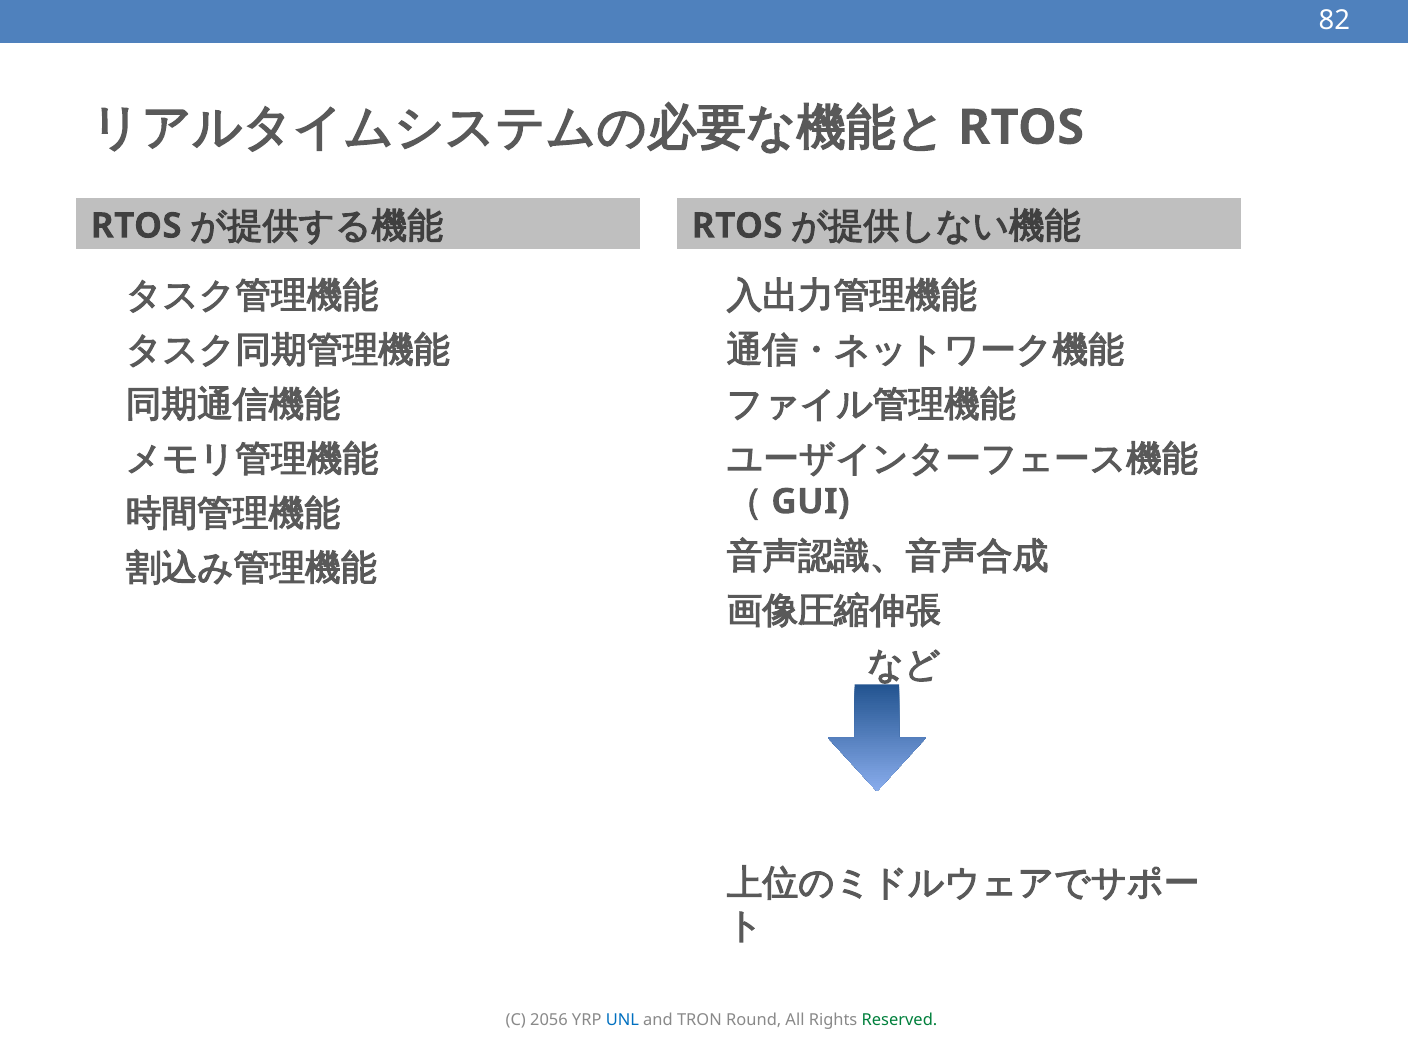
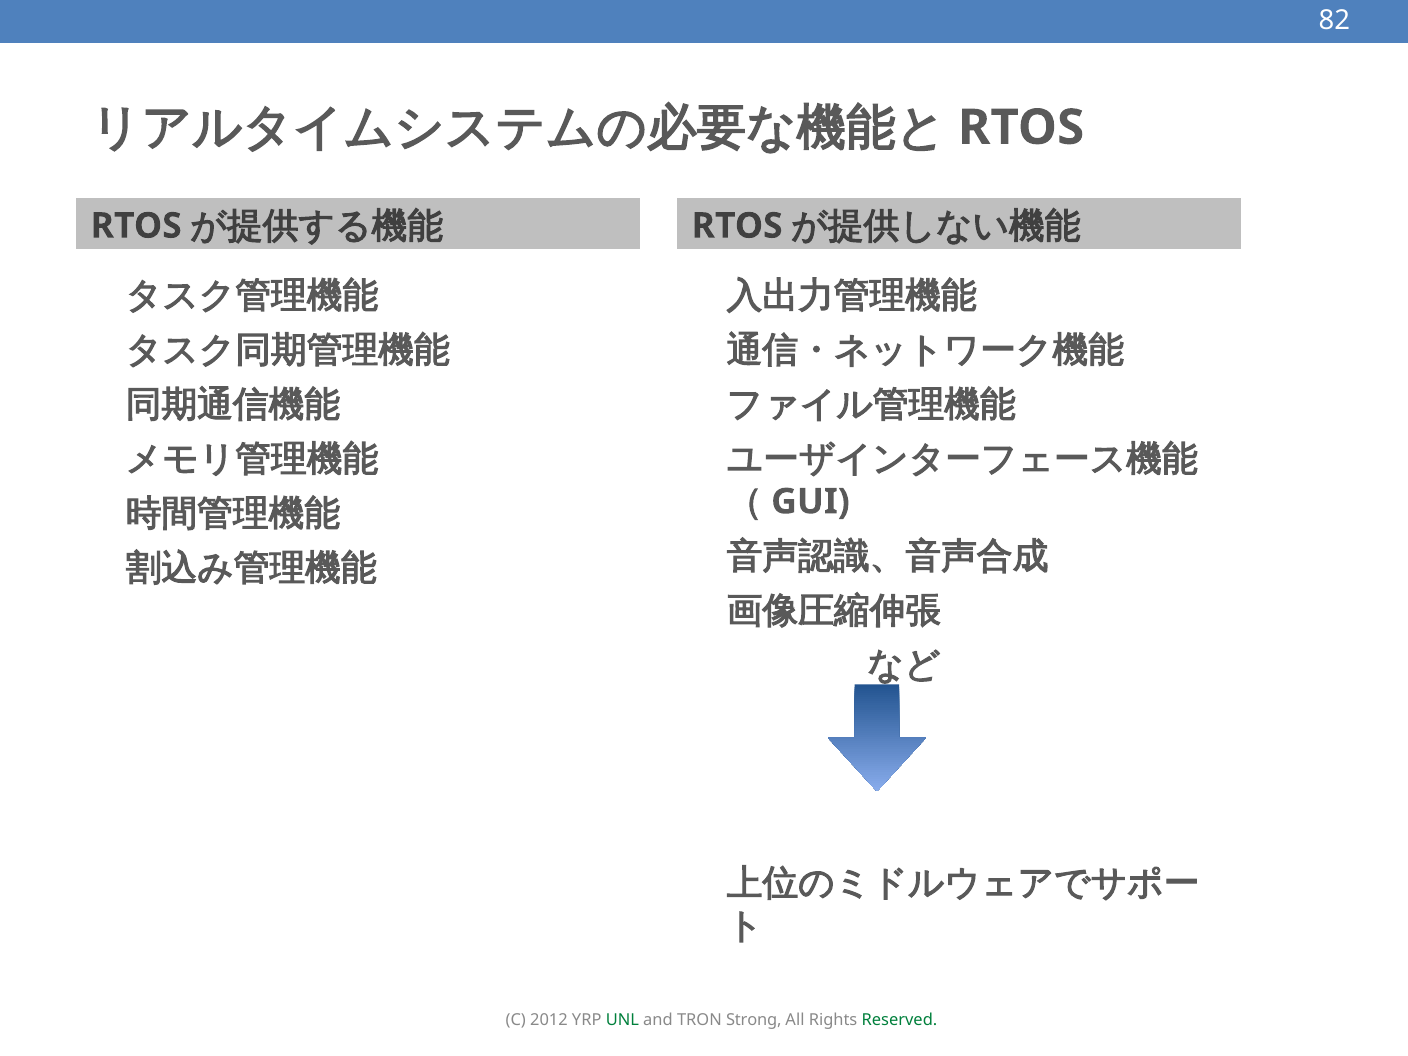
2056: 2056 -> 2012 (549, 1021)
UNL colour: blue -> green (622, 1021)
Round: Round -> Strong (754, 1021)
